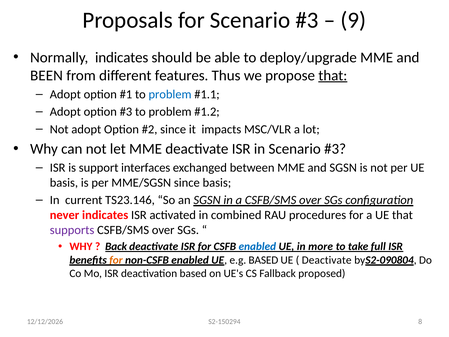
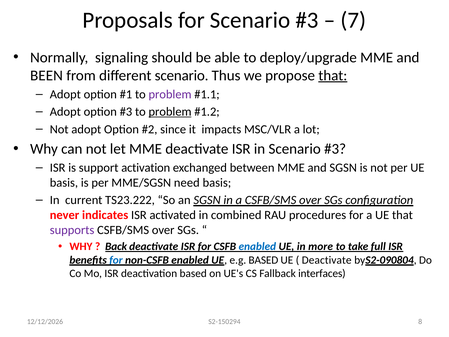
9: 9 -> 7 (353, 20)
Normally indicates: indicates -> signaling (122, 57)
different features: features -> scenario (182, 75)
problem colour: blue -> purple (170, 94)
problem underline: none -> present (170, 112)
interfaces: interfaces -> activation (146, 168)
MME/SGSN since: since -> need (187, 183)
TS23.146: TS23.146 -> TS23.222 (130, 200)
for colour: orange -> blue (116, 260)
proposed: proposed -> interfaces (322, 273)
